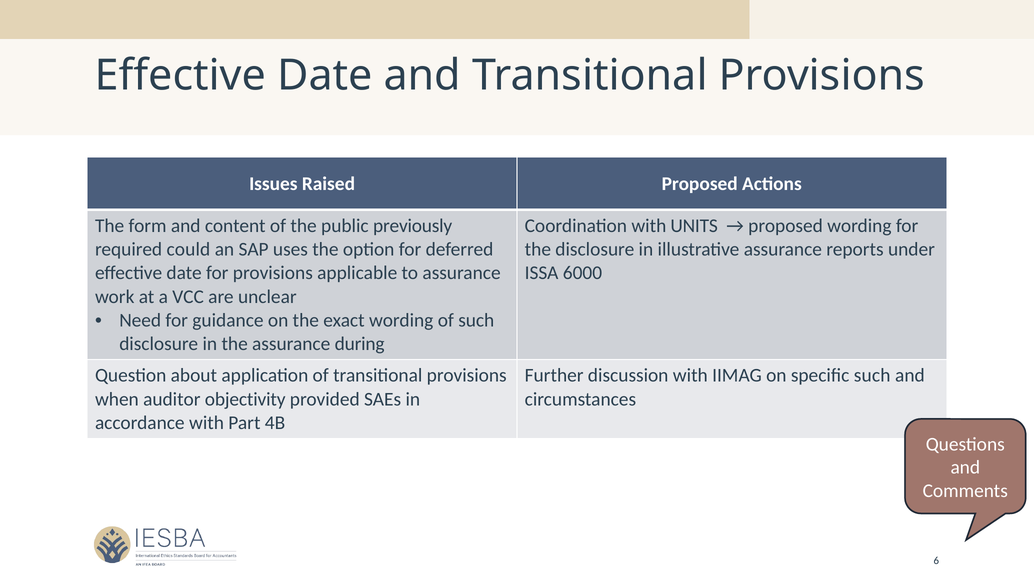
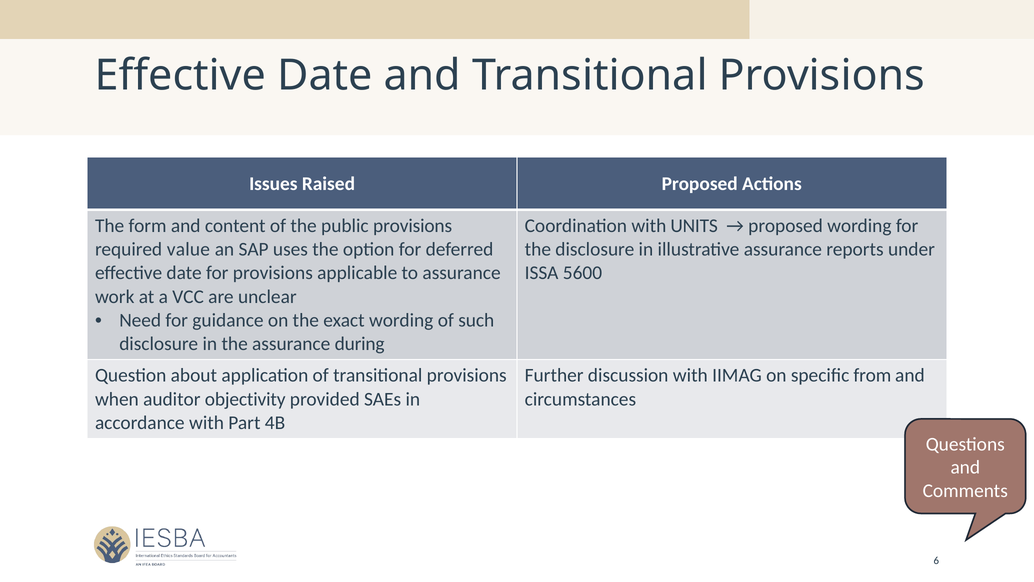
public previously: previously -> provisions (413, 226)
could: could -> value (188, 249)
6000: 6000 -> 5600 (582, 273)
specific such: such -> from (872, 375)
